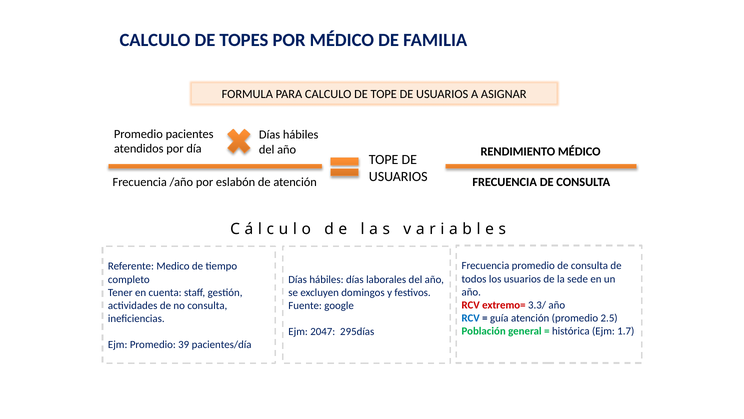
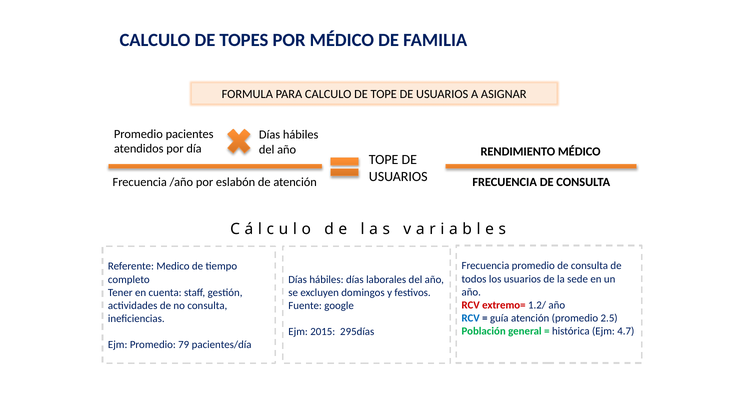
3.3/: 3.3/ -> 1.2/ (537, 305)
1.7: 1.7 -> 4.7 (626, 331)
2047: 2047 -> 2015 (323, 331)
39: 39 -> 79 (184, 344)
